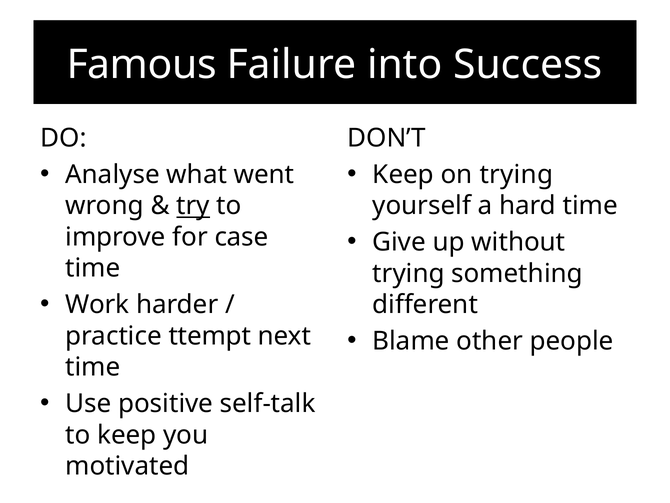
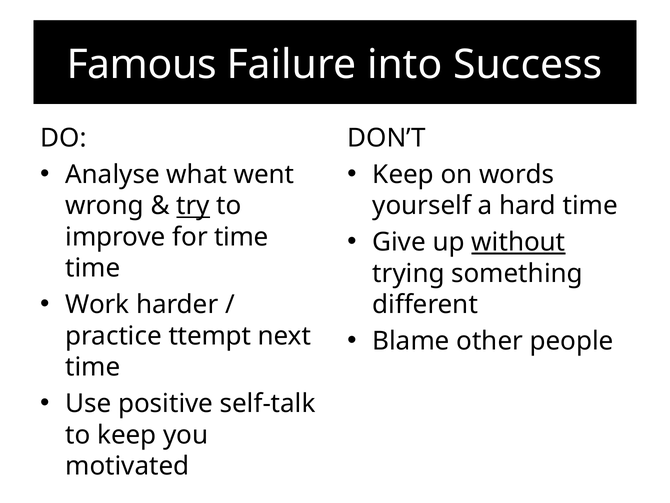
on trying: trying -> words (517, 174)
without underline: none -> present (518, 242)
for case: case -> time (241, 237)
